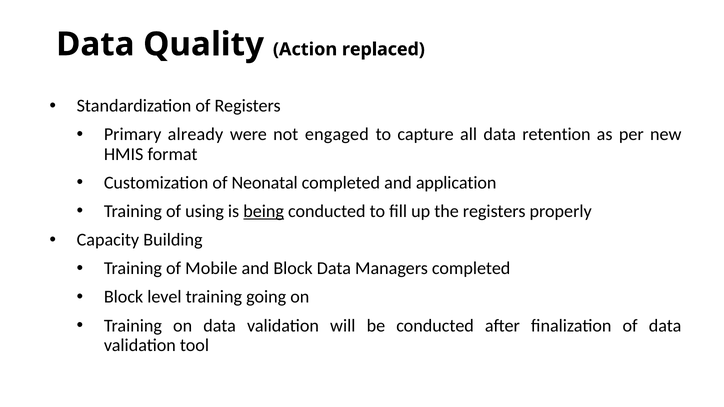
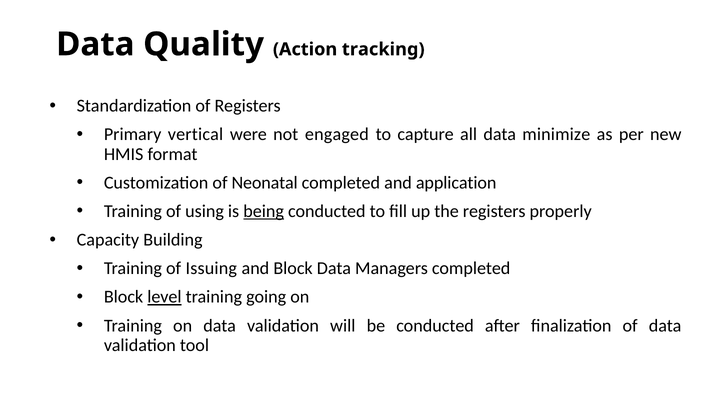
replaced: replaced -> tracking (383, 49)
already: already -> vertical (196, 135)
retention: retention -> minimize (556, 135)
Mobile: Mobile -> Issuing (211, 269)
level underline: none -> present (164, 297)
